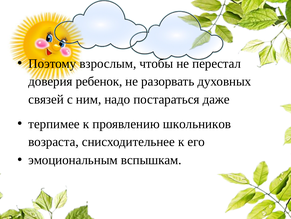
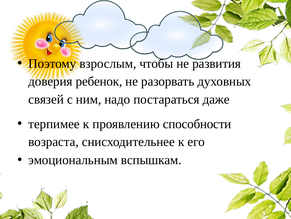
перестал: перестал -> развития (217, 63)
школьников: школьников -> способности (197, 124)
